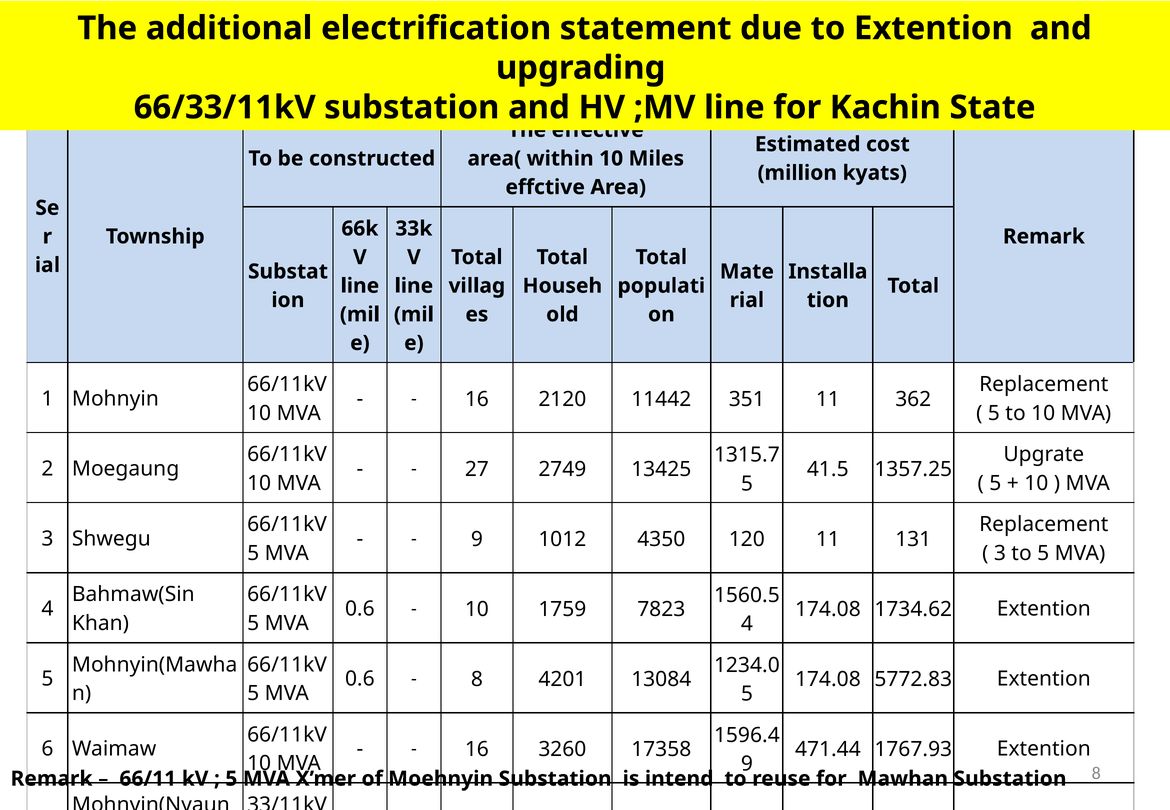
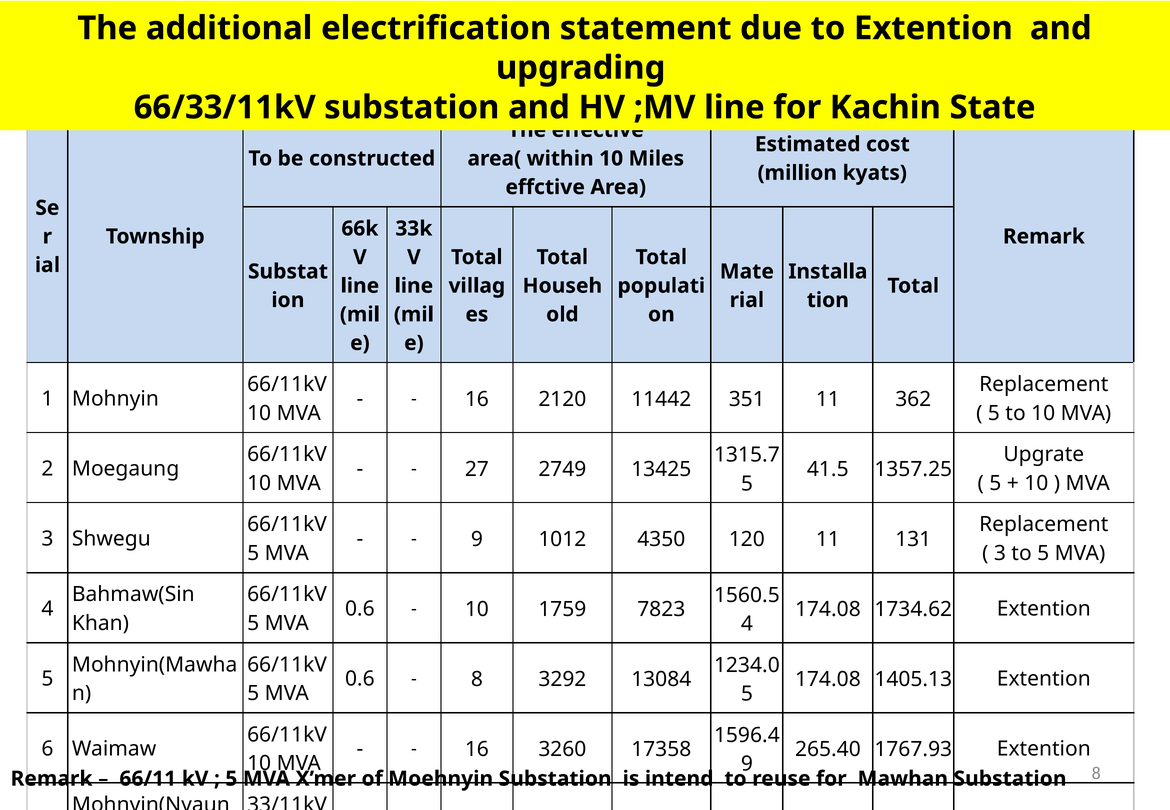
4201: 4201 -> 3292 (562, 679)
5772.83: 5772.83 -> 1405.13 (913, 679)
471.44: 471.44 -> 265.40 (828, 749)
